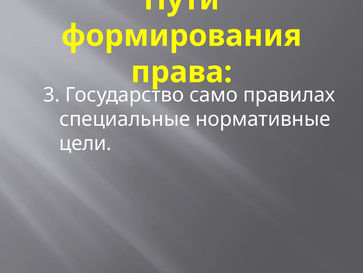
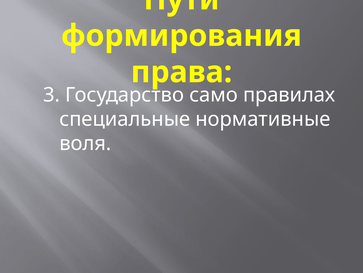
цели: цели -> воля (85, 143)
